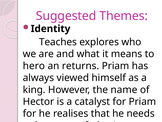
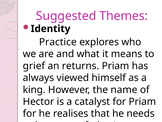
Teaches: Teaches -> Practice (58, 42)
hero: hero -> grief (34, 66)
